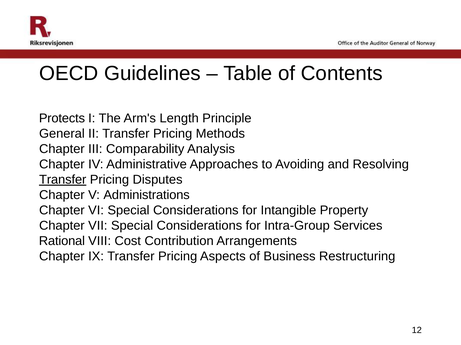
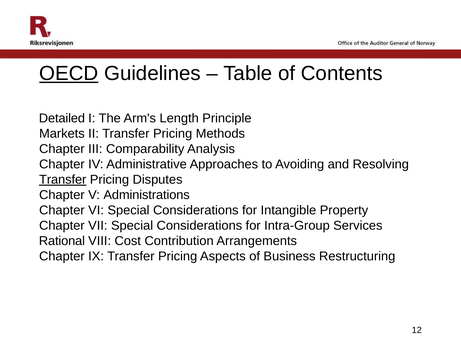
OECD underline: none -> present (69, 74)
Protects: Protects -> Detailed (62, 119)
General: General -> Markets (62, 134)
